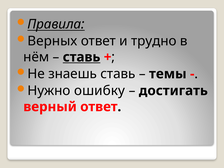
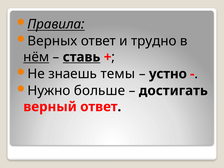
нём underline: none -> present (36, 57)
знаешь ставь: ставь -> темы (118, 74)
темы: темы -> устно (168, 74)
ошибку: ошибку -> больше (100, 91)
